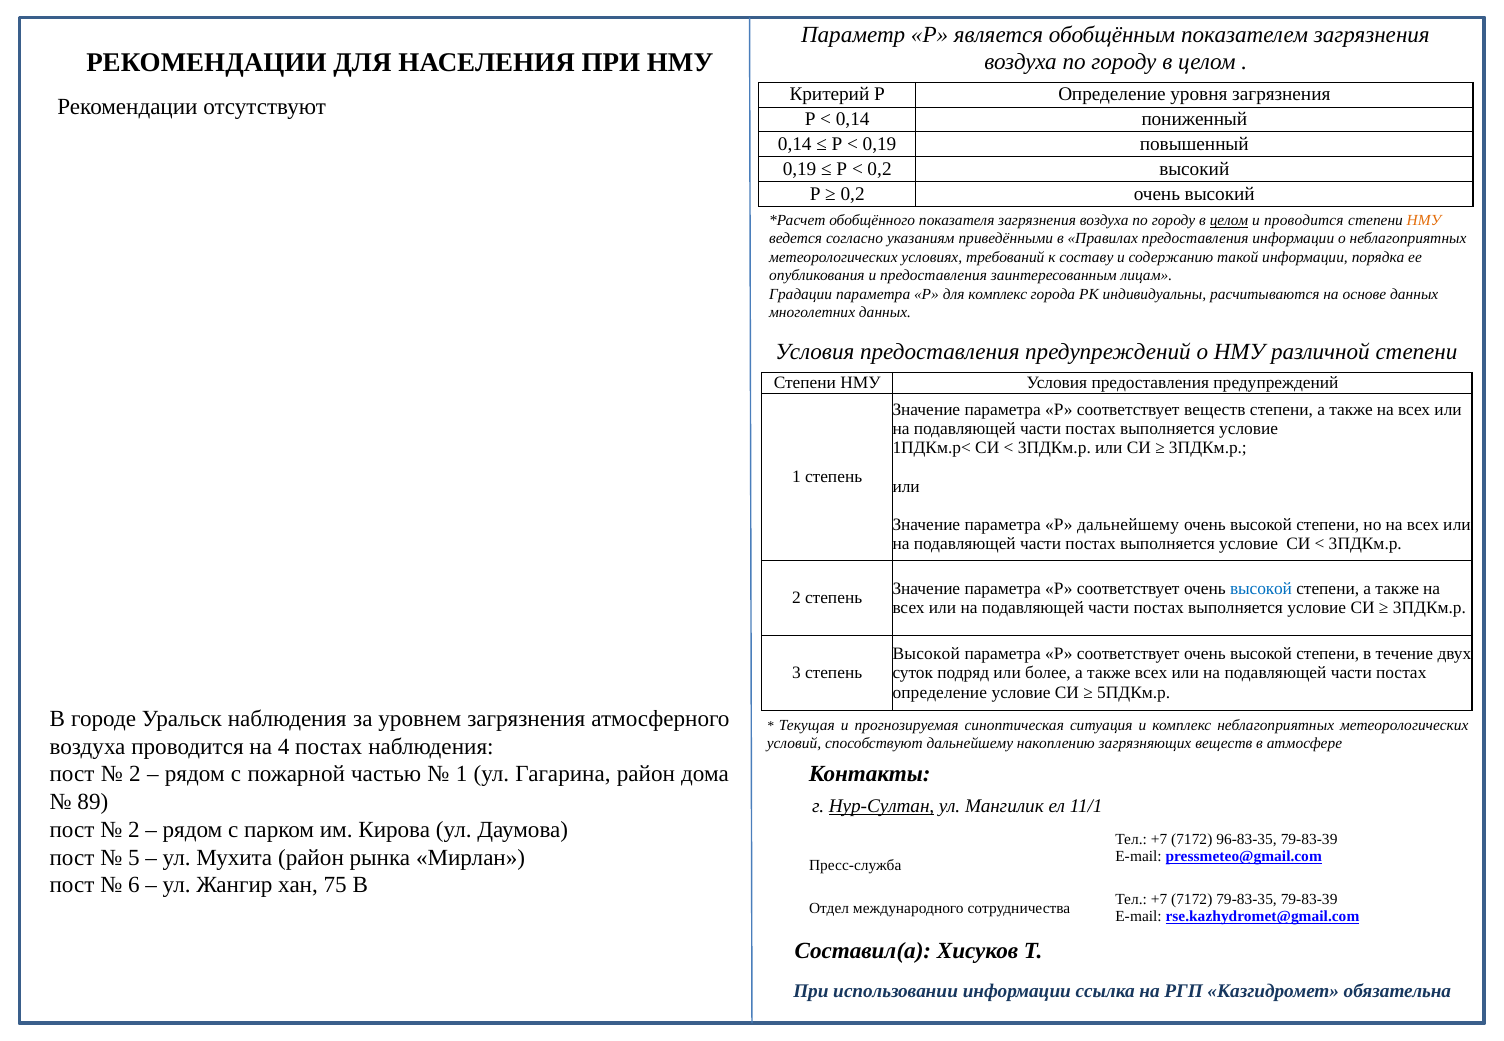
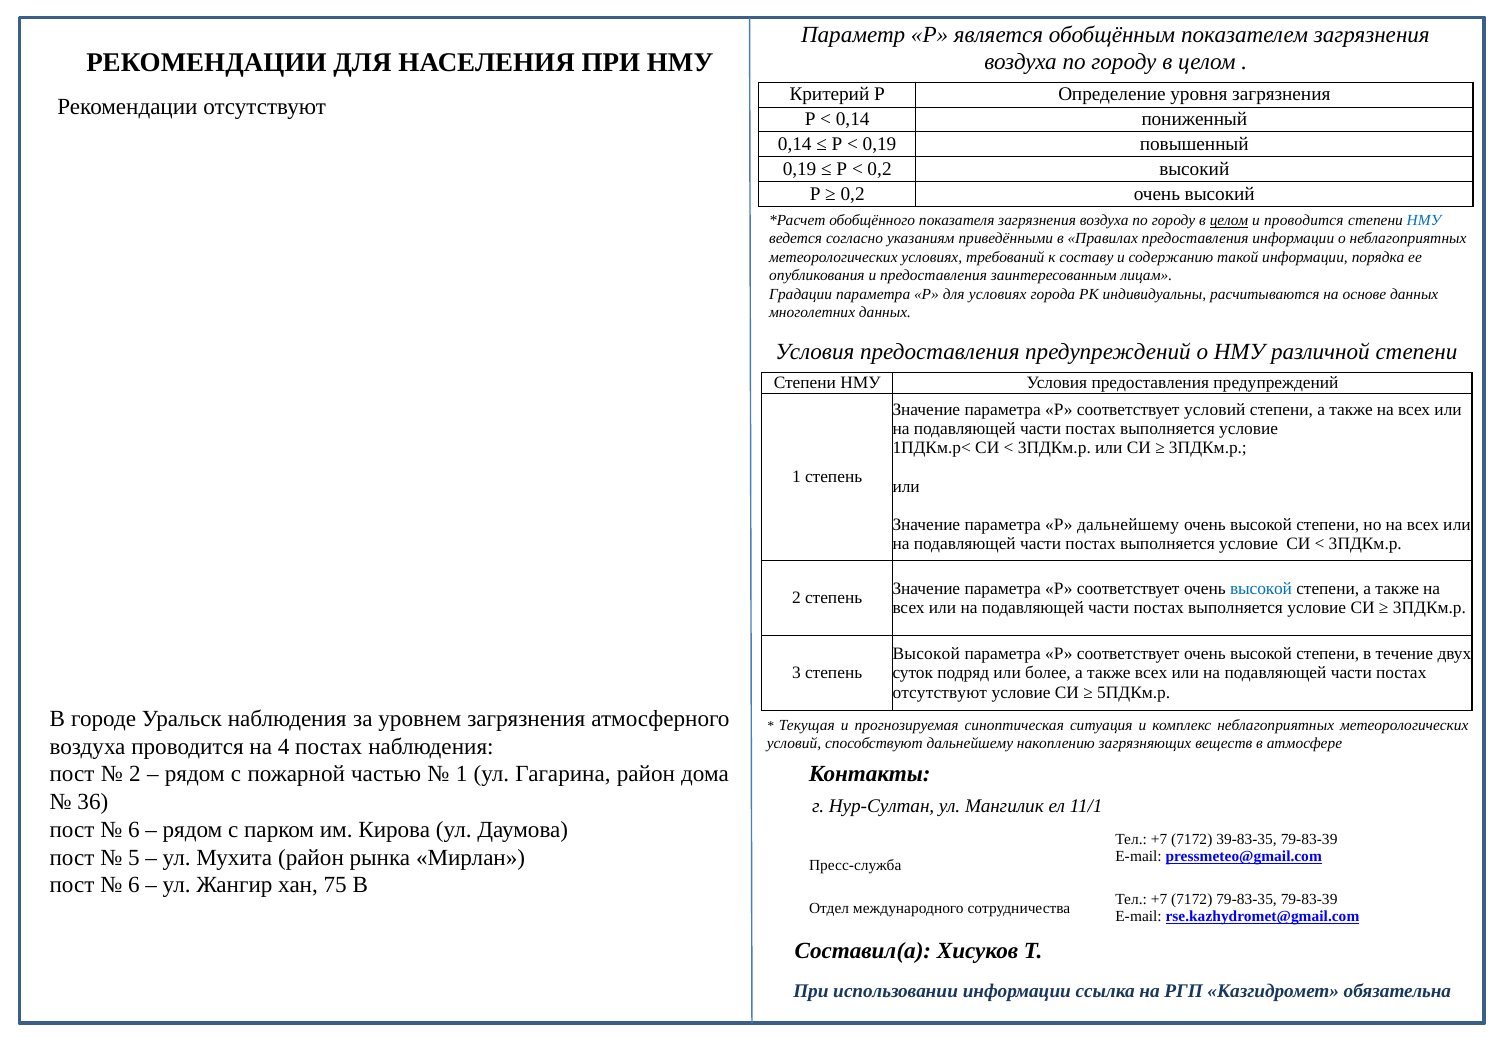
НМУ colour: orange -> blue (1424, 220)
для комплекс: комплекс -> условиях (998, 294)
соответствует веществ: веществ -> условий (1215, 410)
определение: определение -> отсутствуют (940, 693)
89: 89 -> 36 (93, 802)
Нур-Султан underline: present -> none (882, 807)
2: 2 -> 6 (134, 830)
96-83-35: 96-83-35 -> 39-83-35 (1247, 840)
